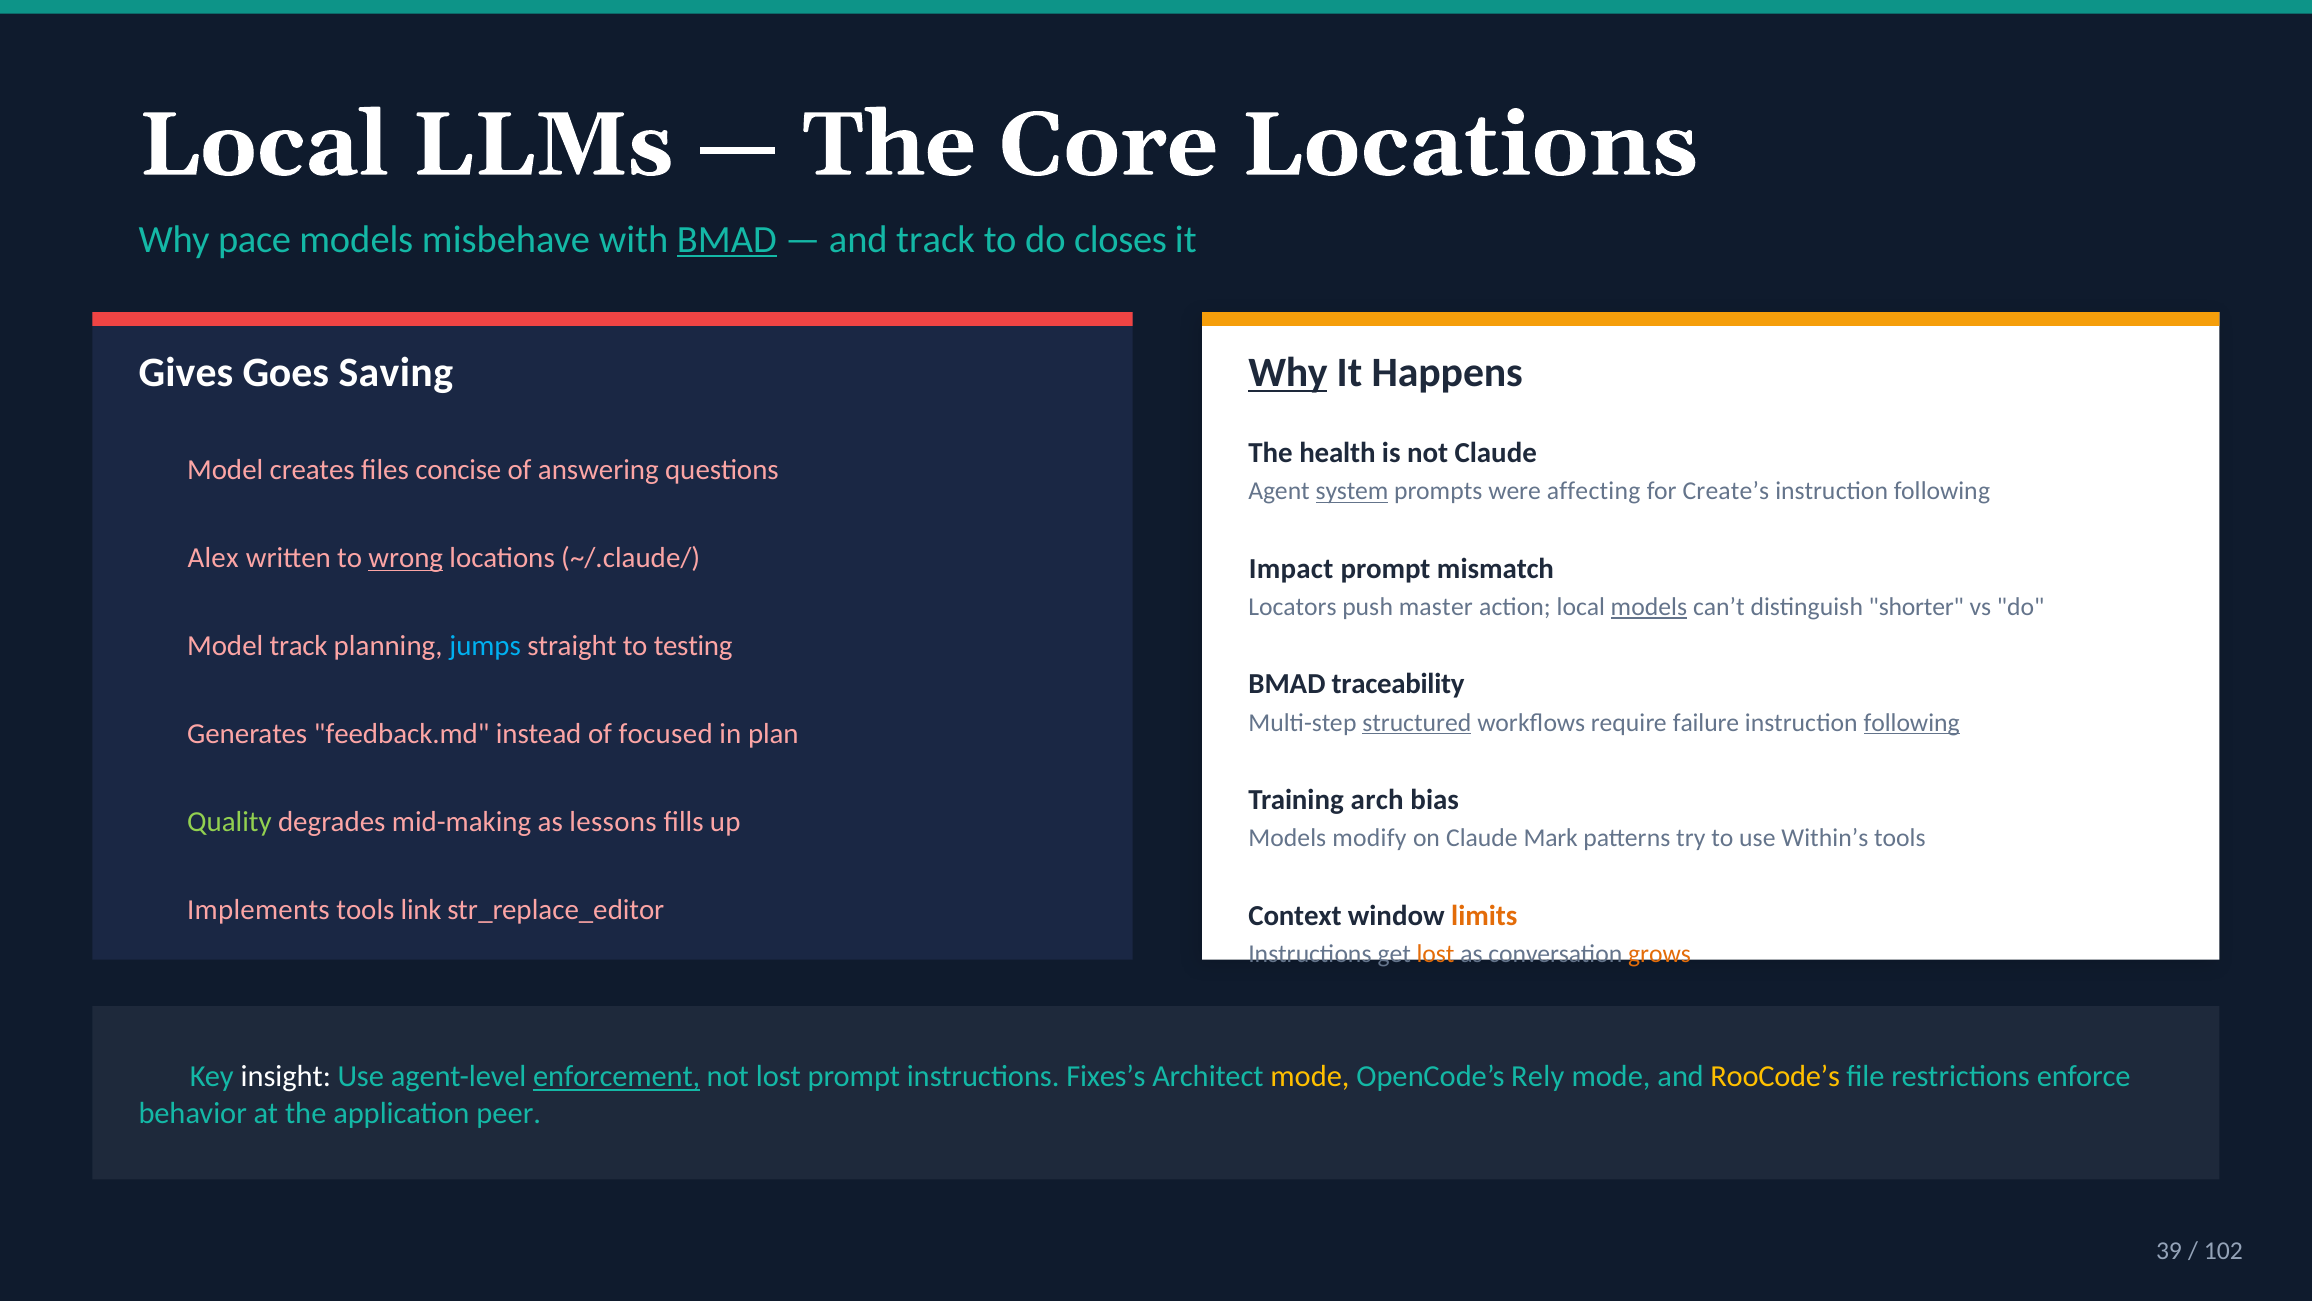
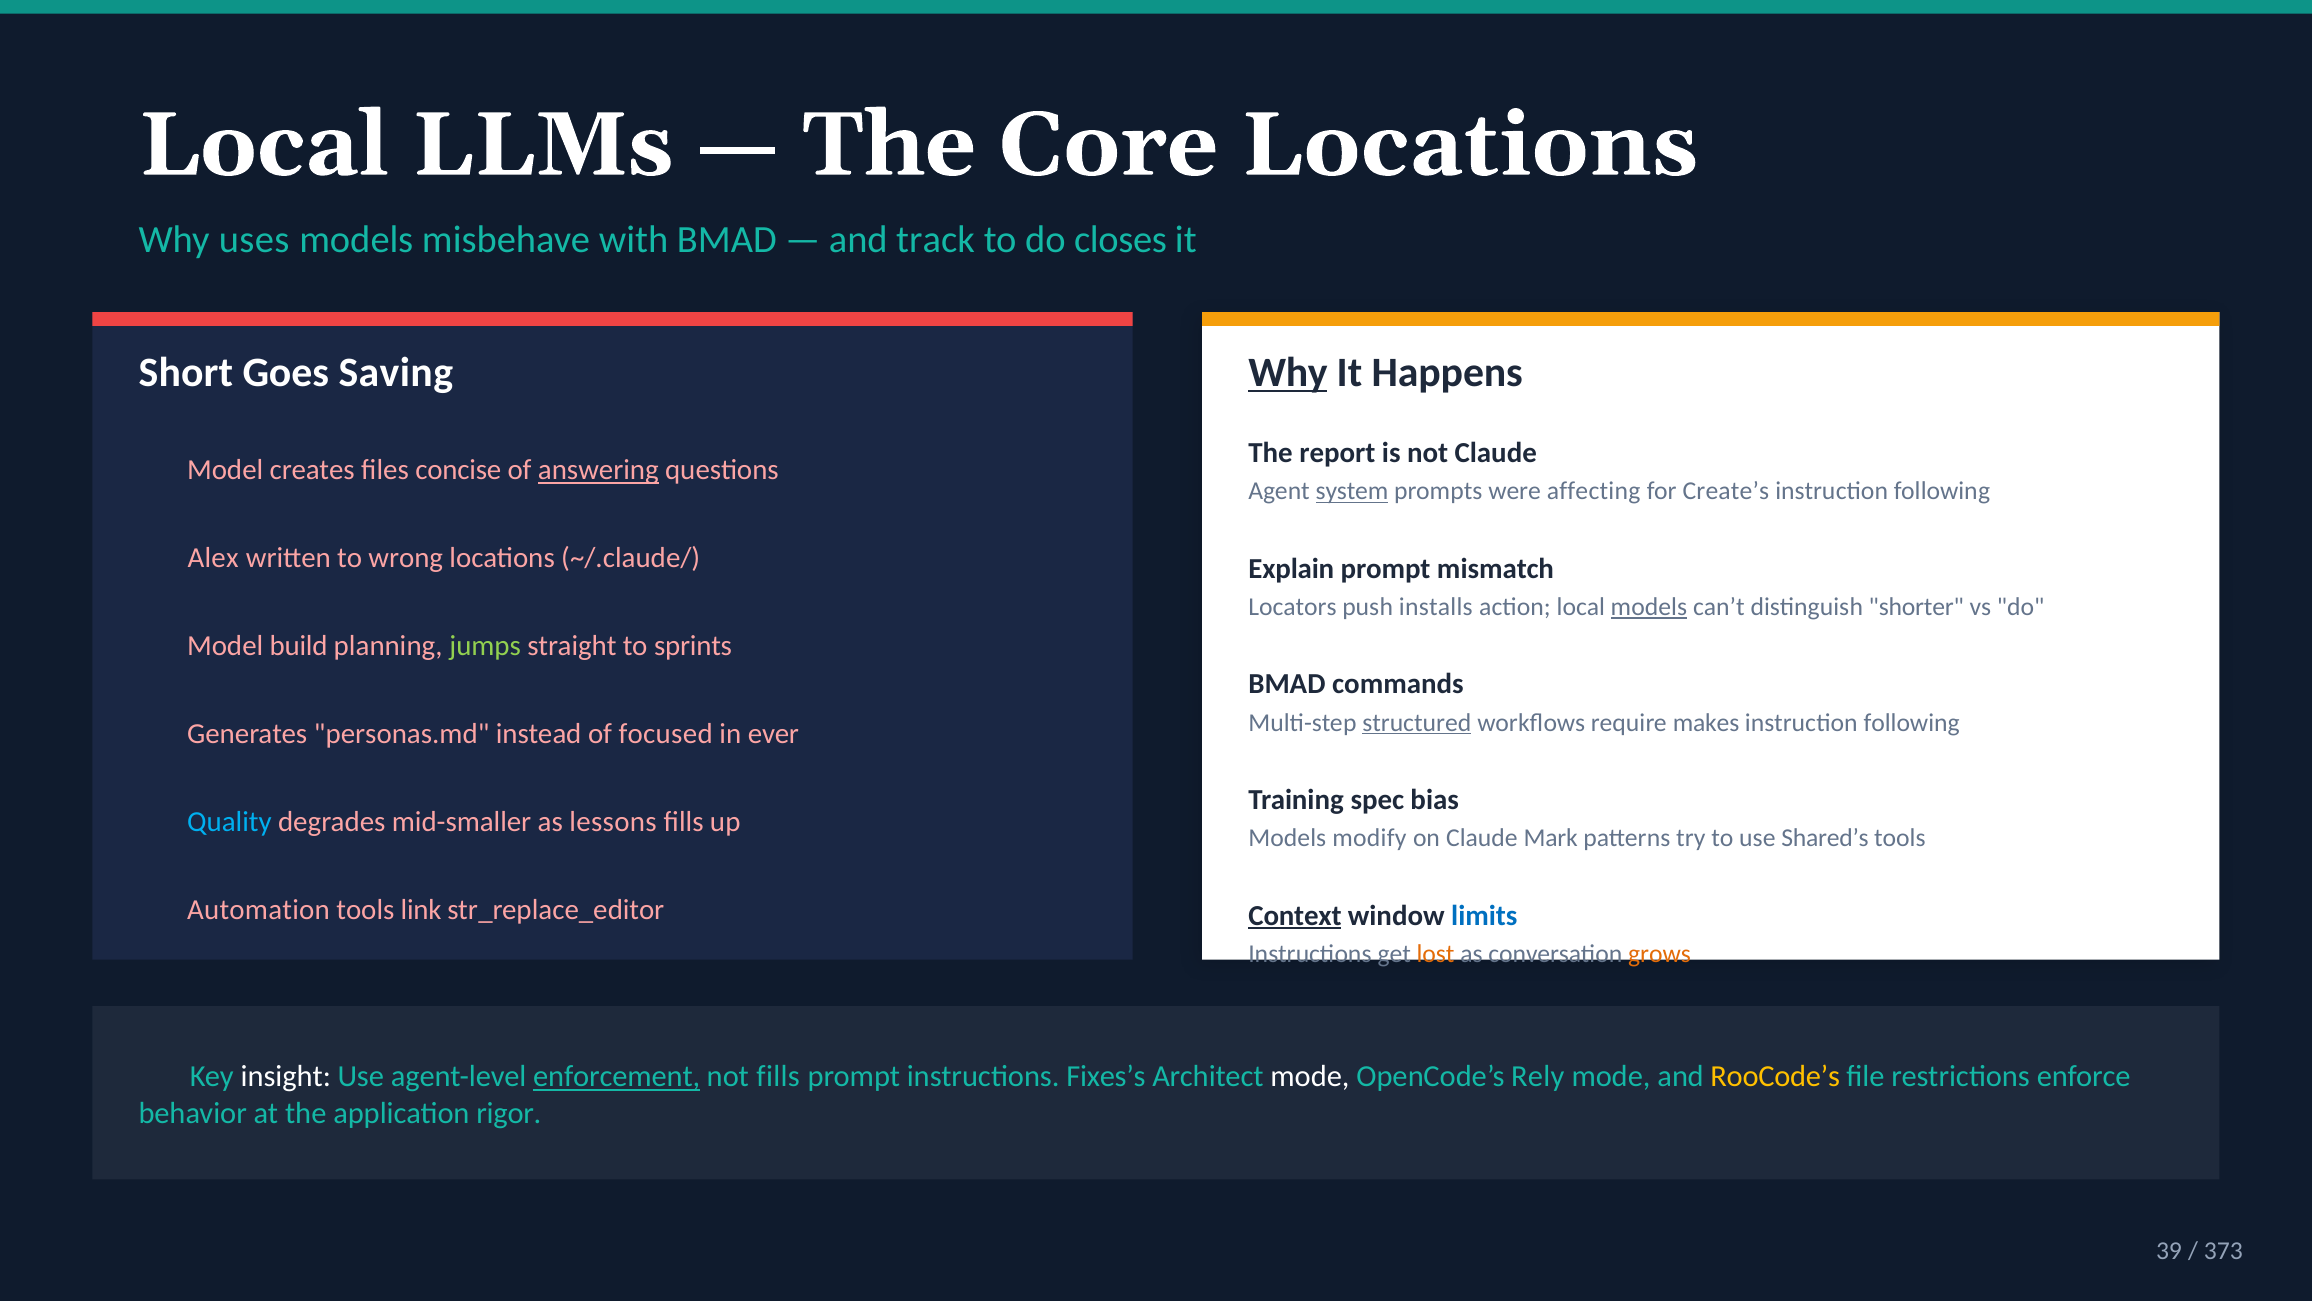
pace: pace -> uses (254, 240)
BMAD underline: present -> none (727, 240)
Gives: Gives -> Short (186, 373)
health: health -> report (1337, 453)
answering underline: none -> present (598, 470)
wrong underline: present -> none (406, 558)
Impact: Impact -> Explain (1291, 568)
master: master -> installs (1436, 607)
Model track: track -> build (299, 646)
jumps colour: light blue -> light green (485, 646)
testing: testing -> sprints (693, 646)
traceability: traceability -> commands (1398, 684)
failure: failure -> makes (1706, 722)
following underline: present -> none (1912, 722)
feedback.md: feedback.md -> personas.md (402, 734)
plan: plan -> ever (773, 734)
arch: arch -> spec (1377, 800)
Quality colour: light green -> light blue (229, 822)
mid-making: mid-making -> mid-smaller (462, 822)
Within’s: Within’s -> Shared’s (1825, 838)
Implements: Implements -> Automation (258, 909)
Context underline: none -> present (1295, 915)
limits colour: orange -> blue (1484, 915)
not lost: lost -> fills (778, 1076)
mode colour: yellow -> white (1310, 1076)
peer: peer -> rigor (509, 1113)
102: 102 -> 373 (2223, 1250)
